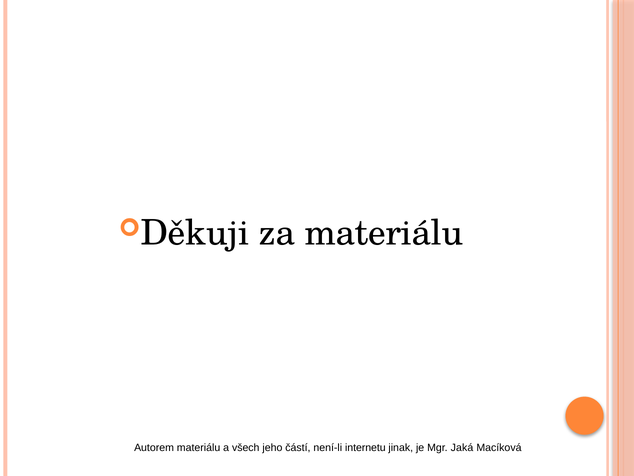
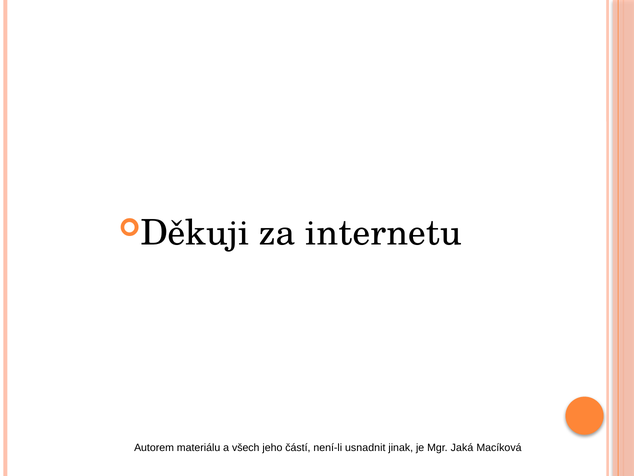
za materiálu: materiálu -> internetu (384, 233)
internetu: internetu -> usnadnit (365, 447)
